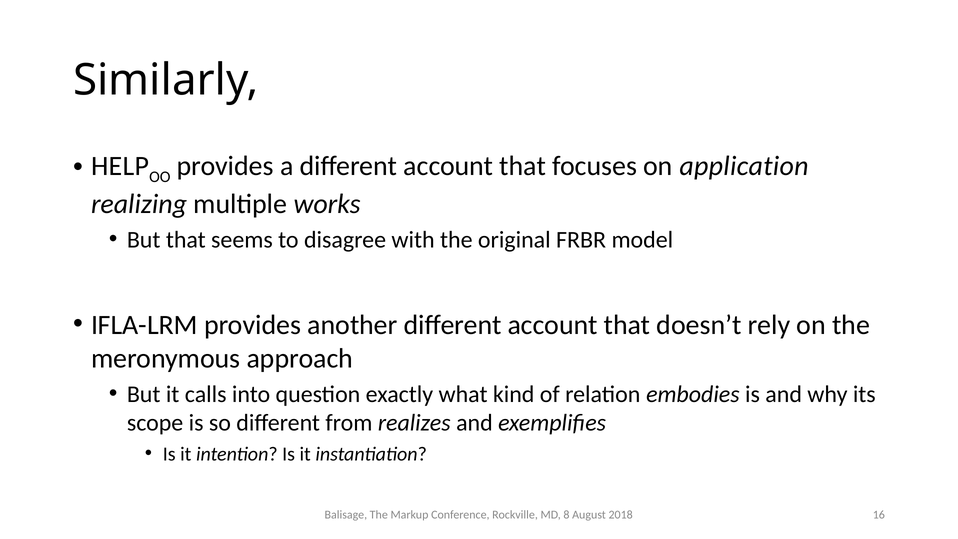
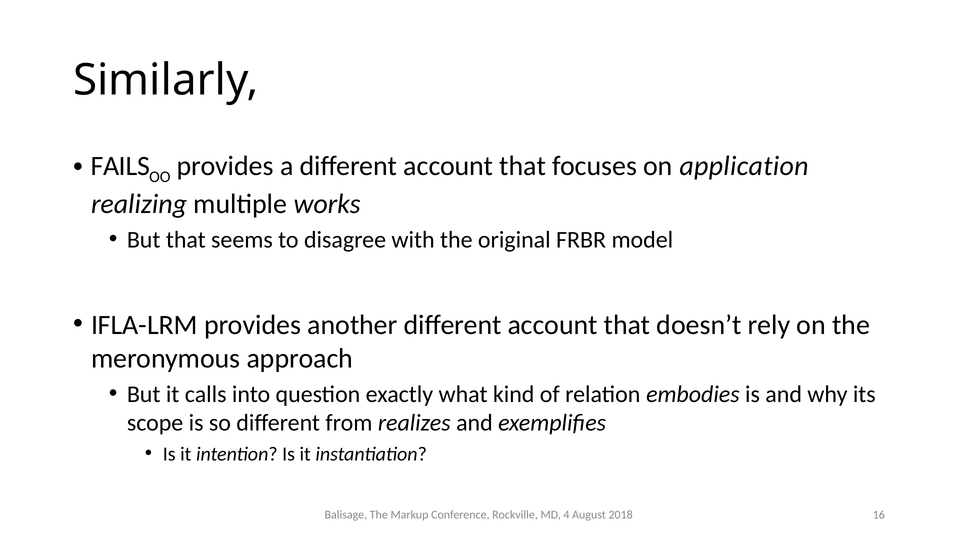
HELP: HELP -> FAILS (120, 166)
8: 8 -> 4 (566, 514)
